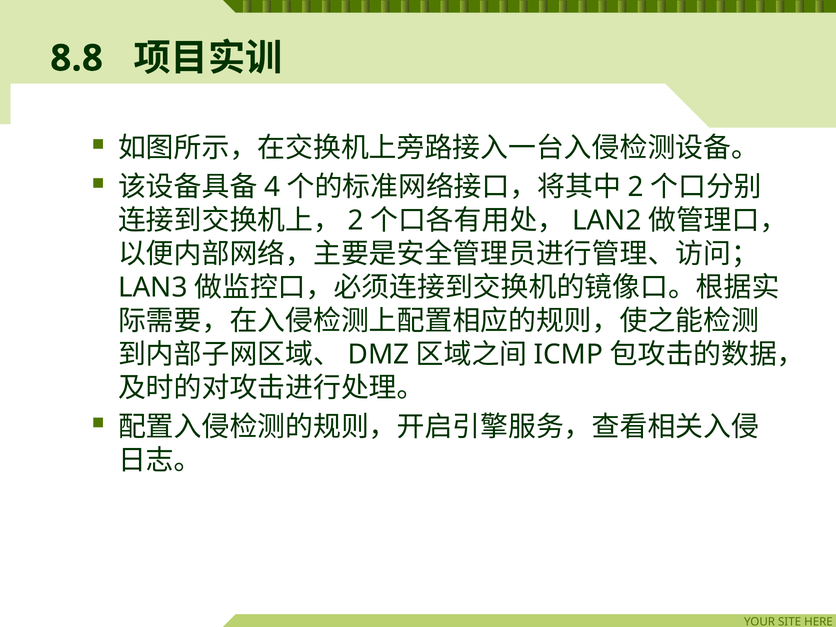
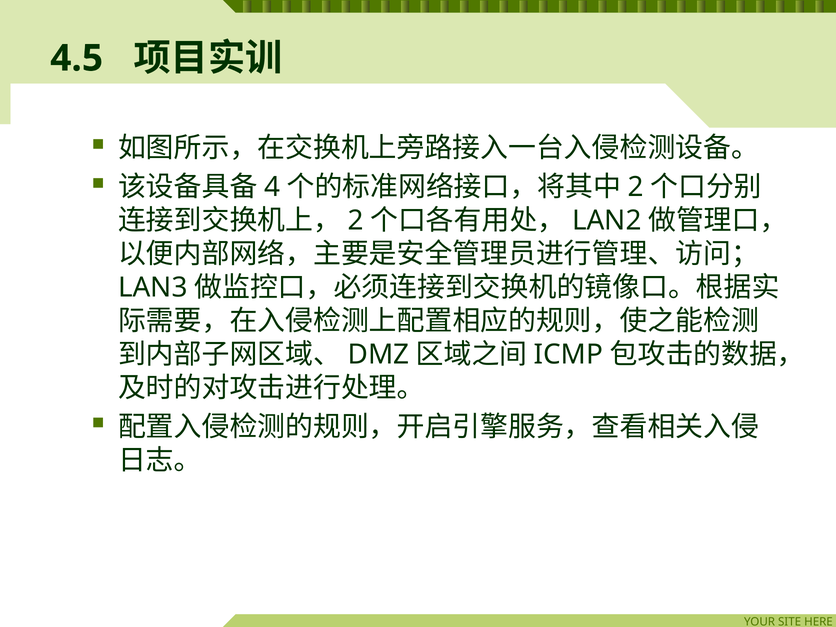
8.8: 8.8 -> 4.5 (77, 58)
